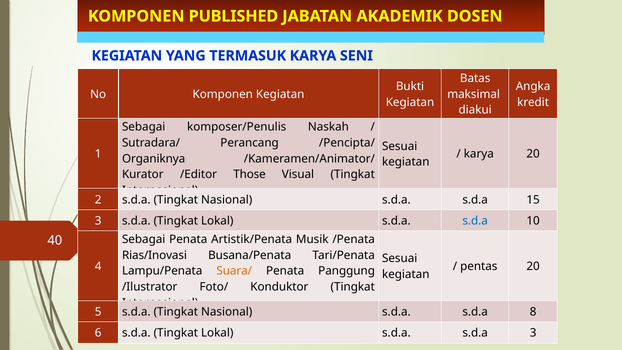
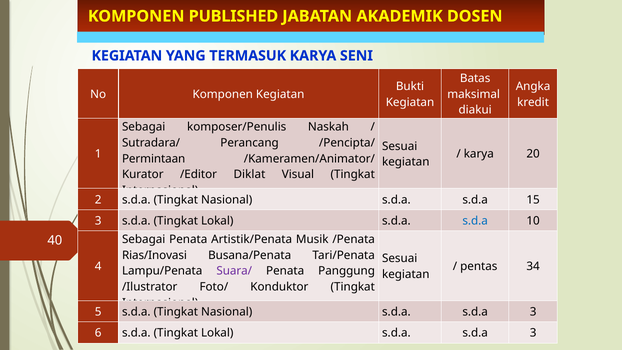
Organiknya: Organiknya -> Permintaan (154, 159)
Those: Those -> Diklat (249, 175)
pentas 20: 20 -> 34 (533, 266)
Suara/ colour: orange -> purple (234, 271)
Nasional s.d.a s.d.a 8: 8 -> 3 (533, 312)
